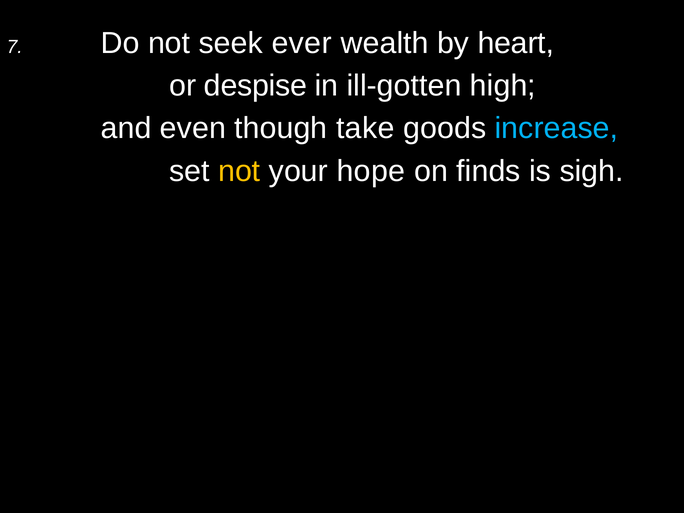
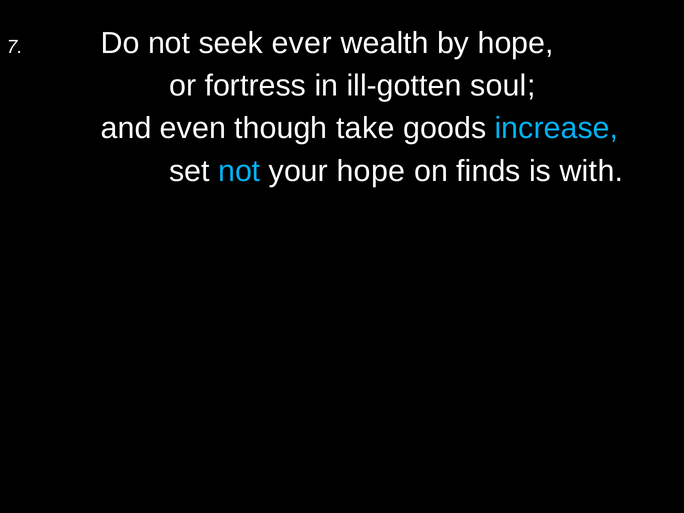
by heart: heart -> hope (516, 43)
despise: despise -> fortress (255, 86)
high: high -> soul (503, 86)
not colour: yellow -> light blue (239, 171)
sigh: sigh -> with (591, 171)
